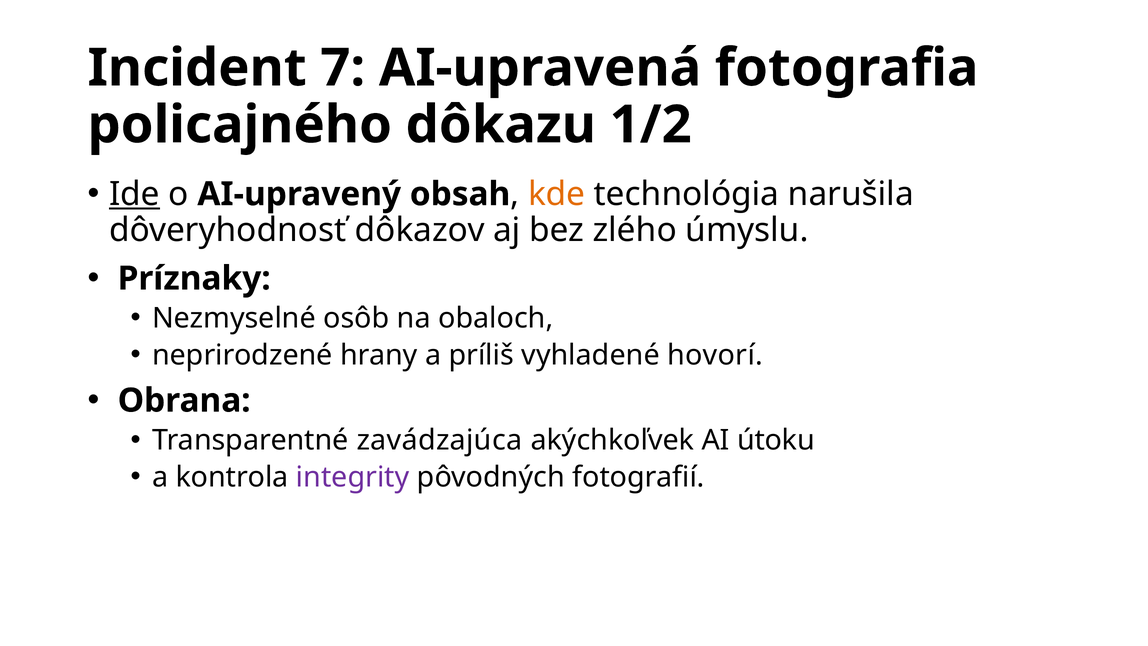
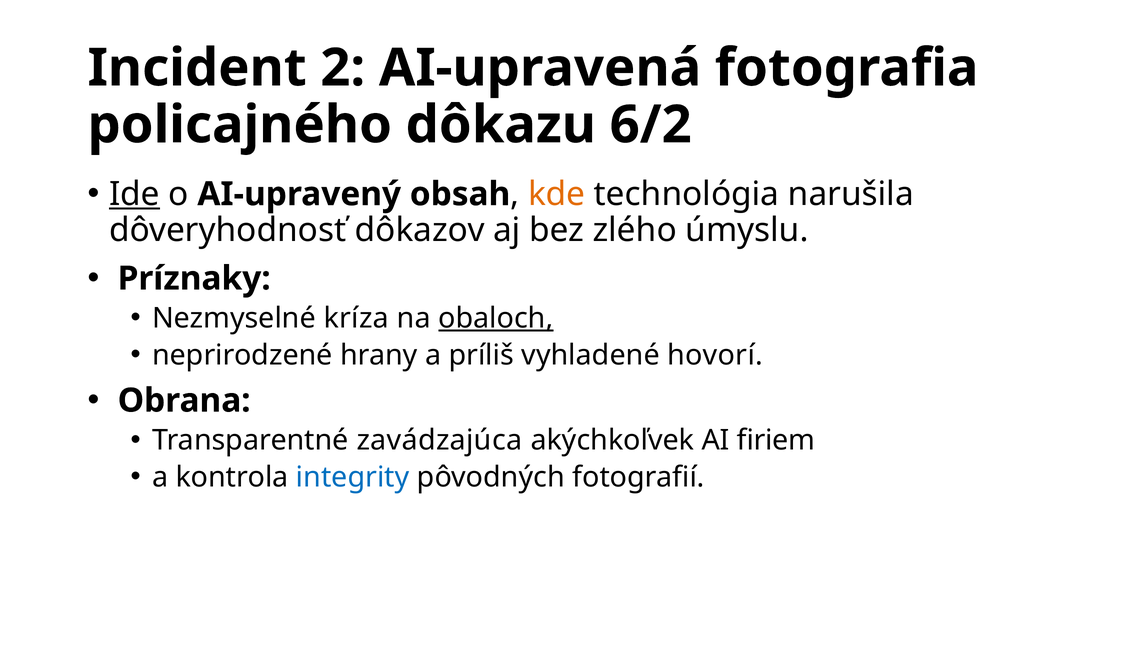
7: 7 -> 2 (343, 68)
1/2: 1/2 -> 6/2 (651, 125)
osôb: osôb -> kríza (356, 318)
obaloch underline: none -> present (496, 318)
útoku: útoku -> firiem (776, 440)
integrity colour: purple -> blue (353, 477)
